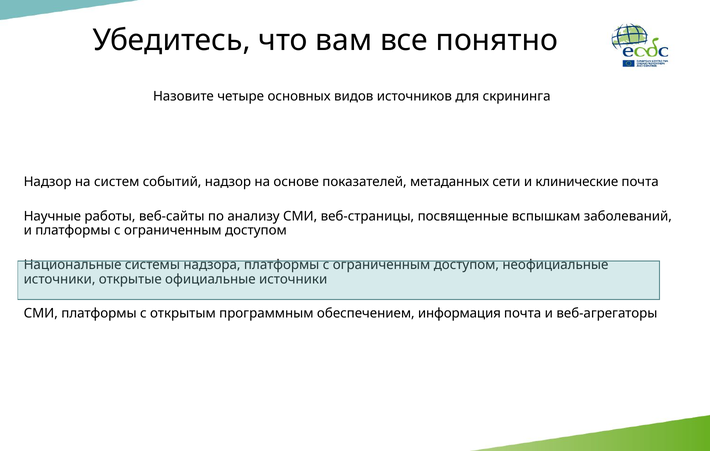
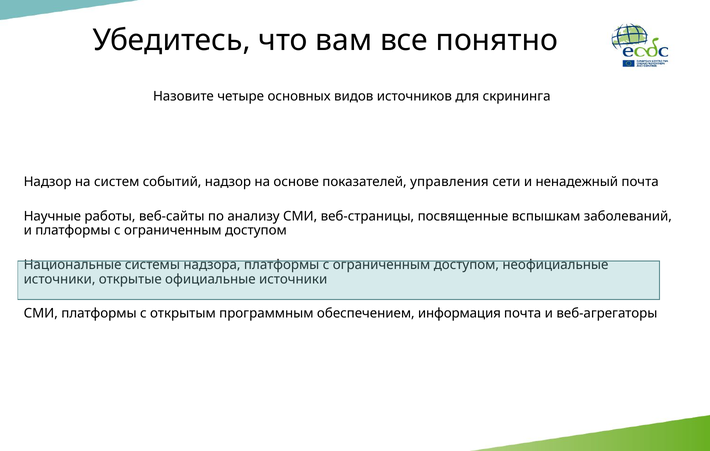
метаданных: метаданных -> управления (449, 182)
клинические: клинические -> ненадежный (577, 182)
